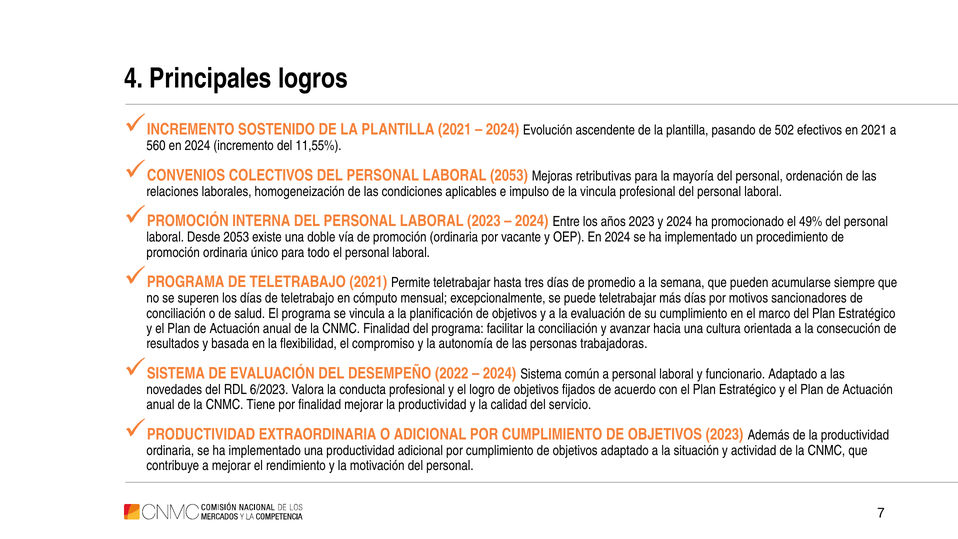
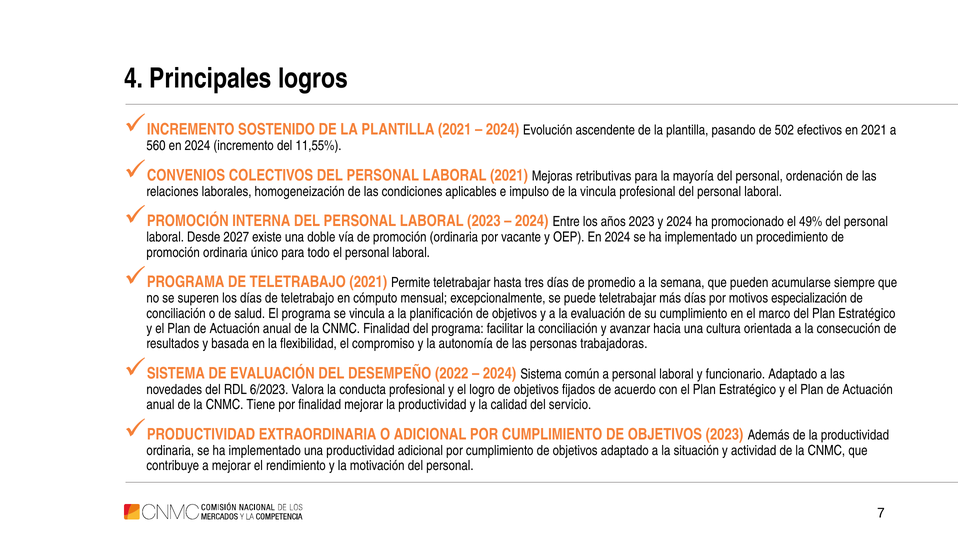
LABORAL 2053: 2053 -> 2021 (509, 175)
Desde 2053: 2053 -> 2027 (236, 237)
sancionadores: sancionadores -> especialización (809, 298)
